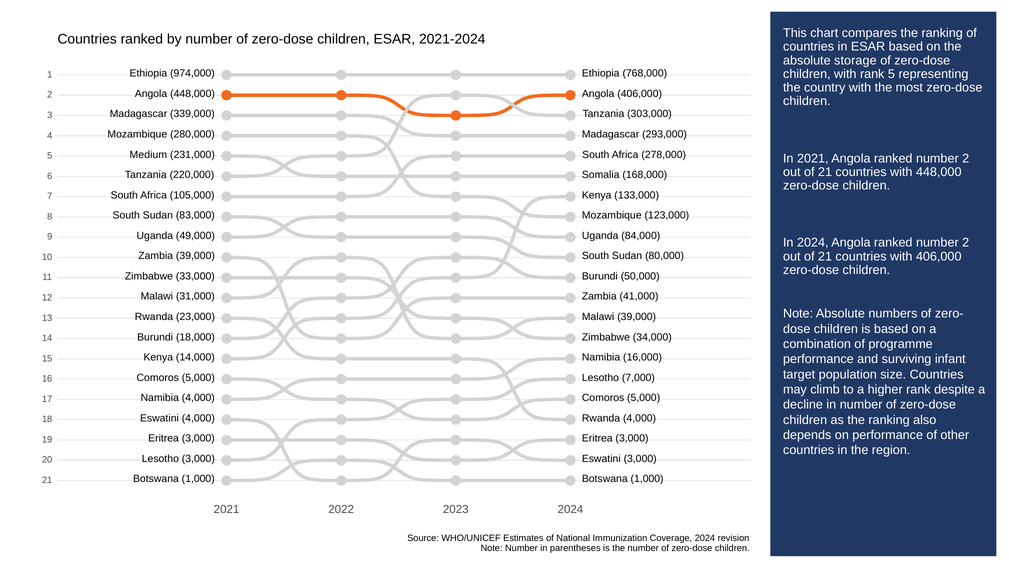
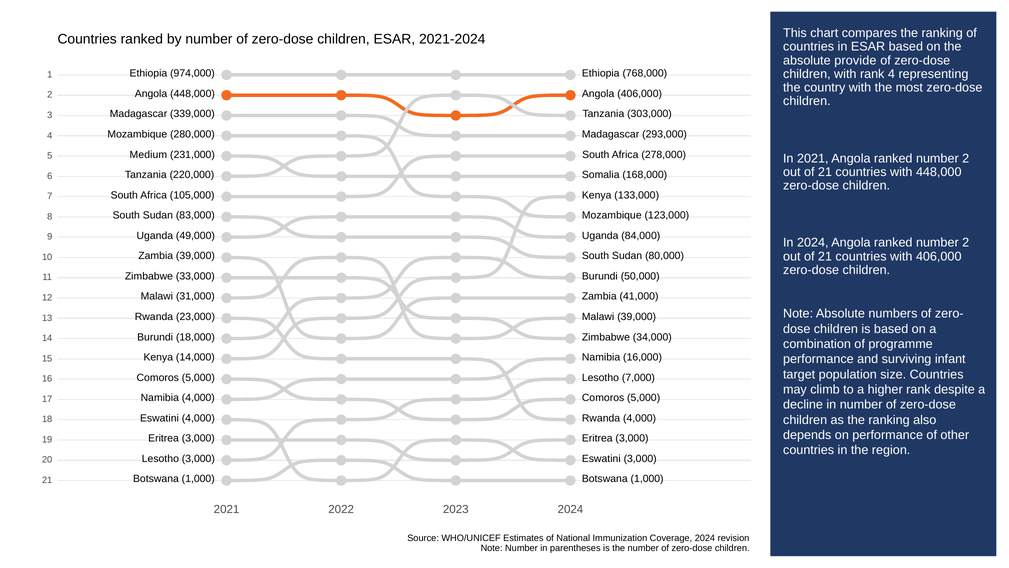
storage: storage -> provide (855, 60)
rank 5: 5 -> 4 (891, 74)
